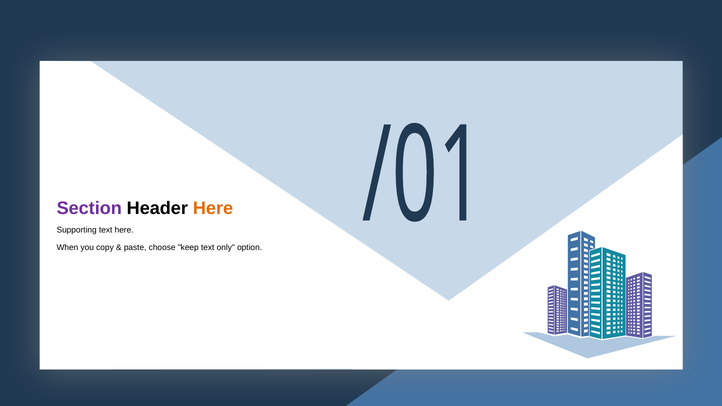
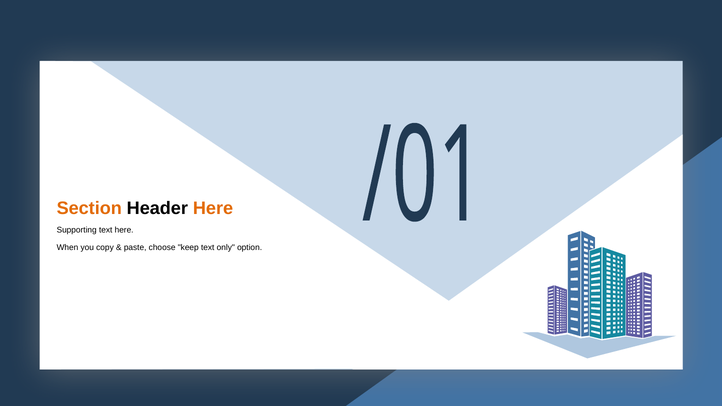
Section colour: purple -> orange (89, 208)
